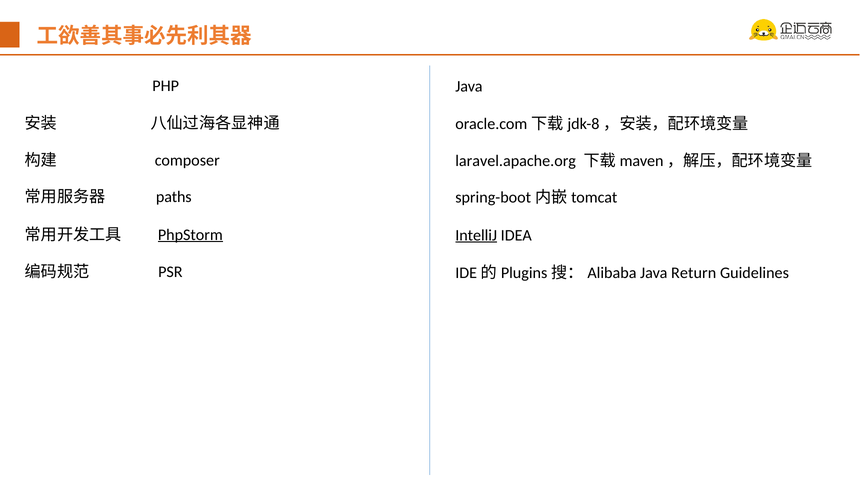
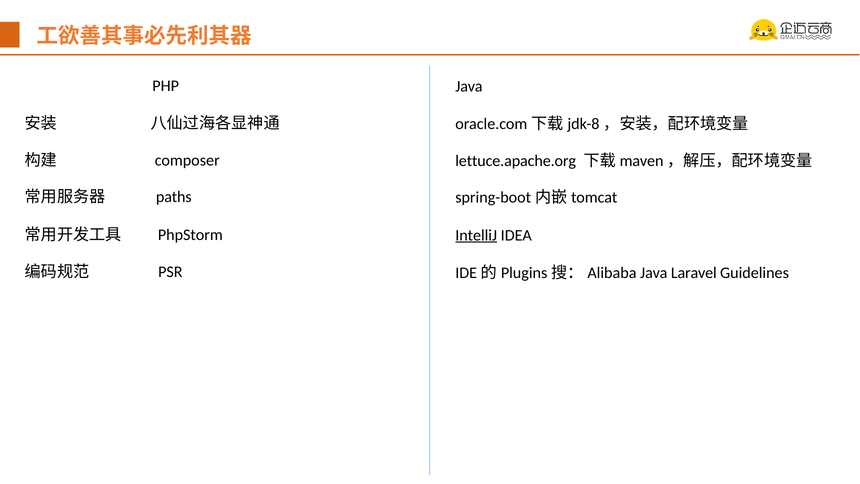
laravel.apache.org: laravel.apache.org -> lettuce.apache.org (516, 161)
PhpStorm underline: present -> none (190, 235)
Return: Return -> Laravel (694, 273)
